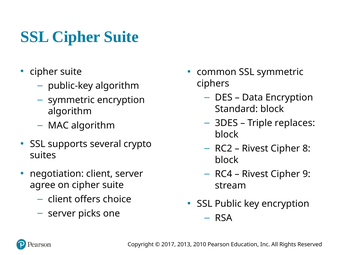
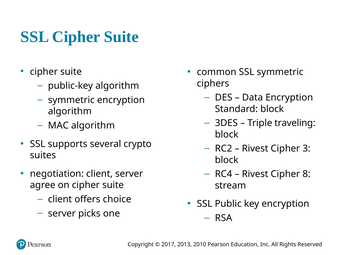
replaces: replaces -> traveling (295, 123)
8: 8 -> 3 (306, 149)
9: 9 -> 8 (306, 174)
